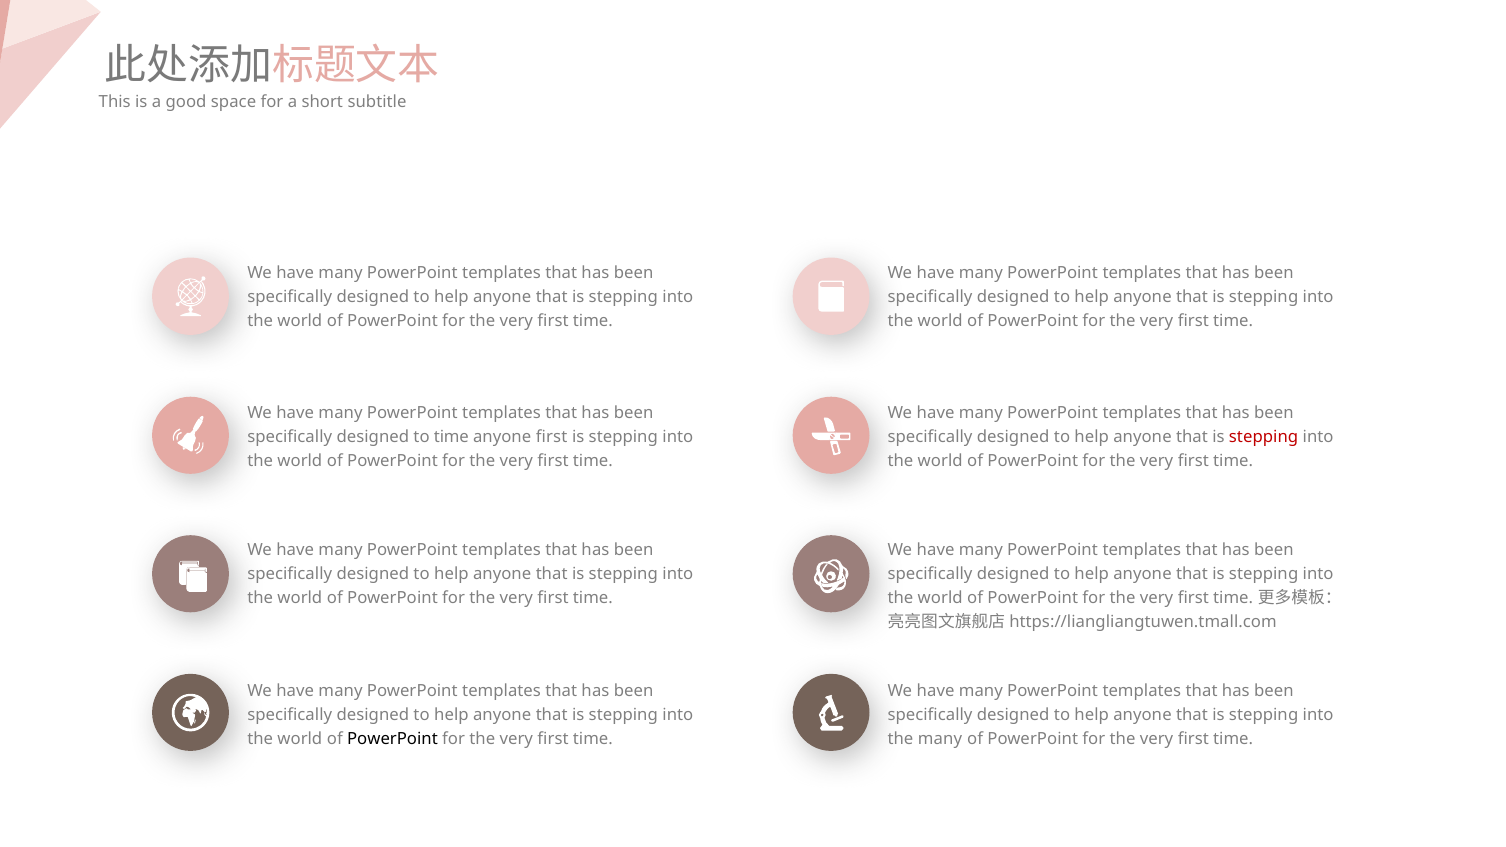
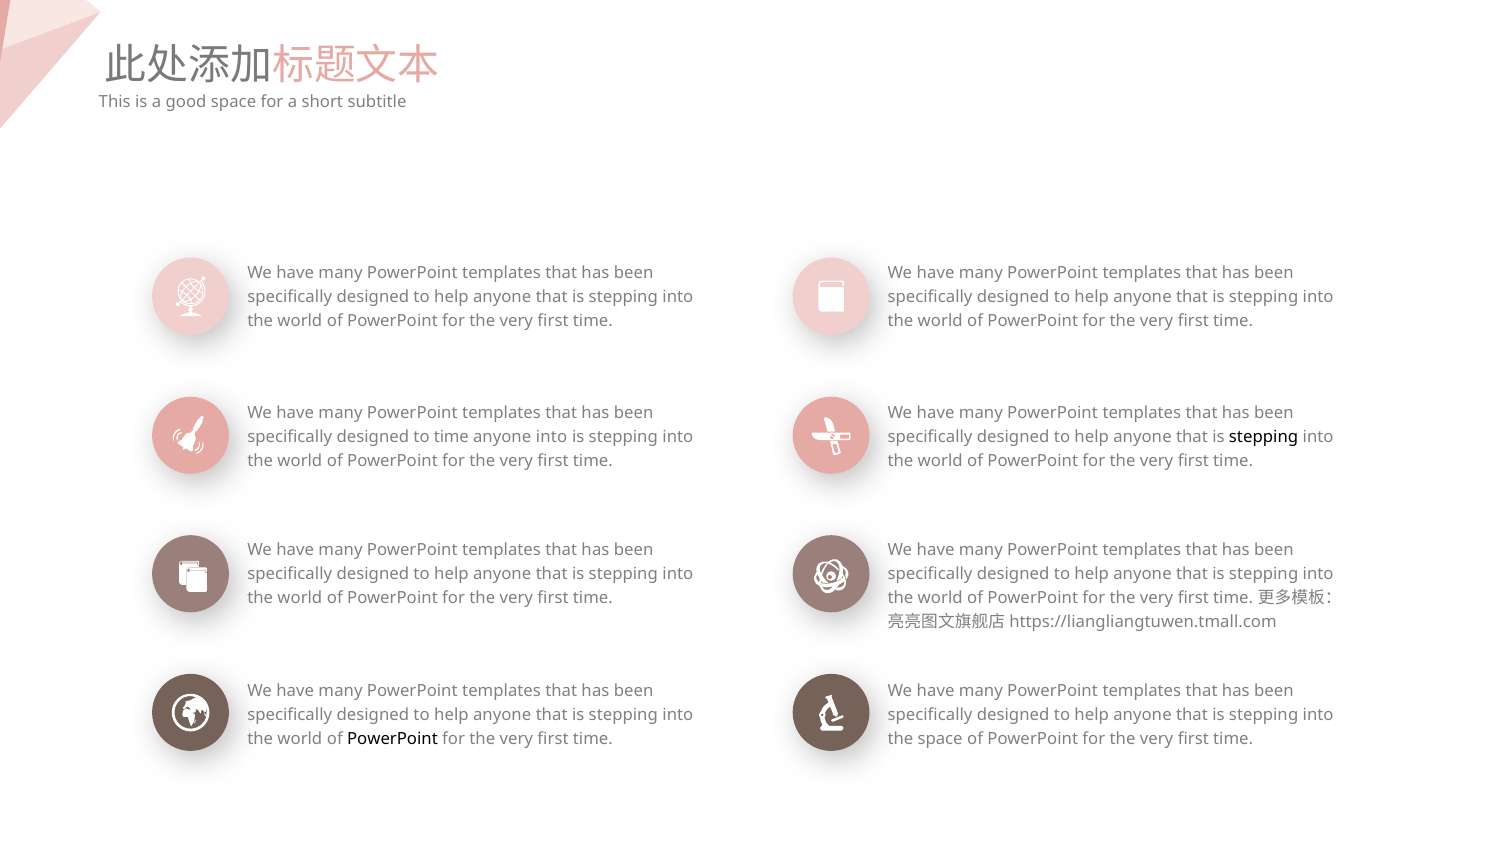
anyone first: first -> into (552, 437)
stepping colour: red -> black (1264, 437)
the many: many -> space (940, 740)
